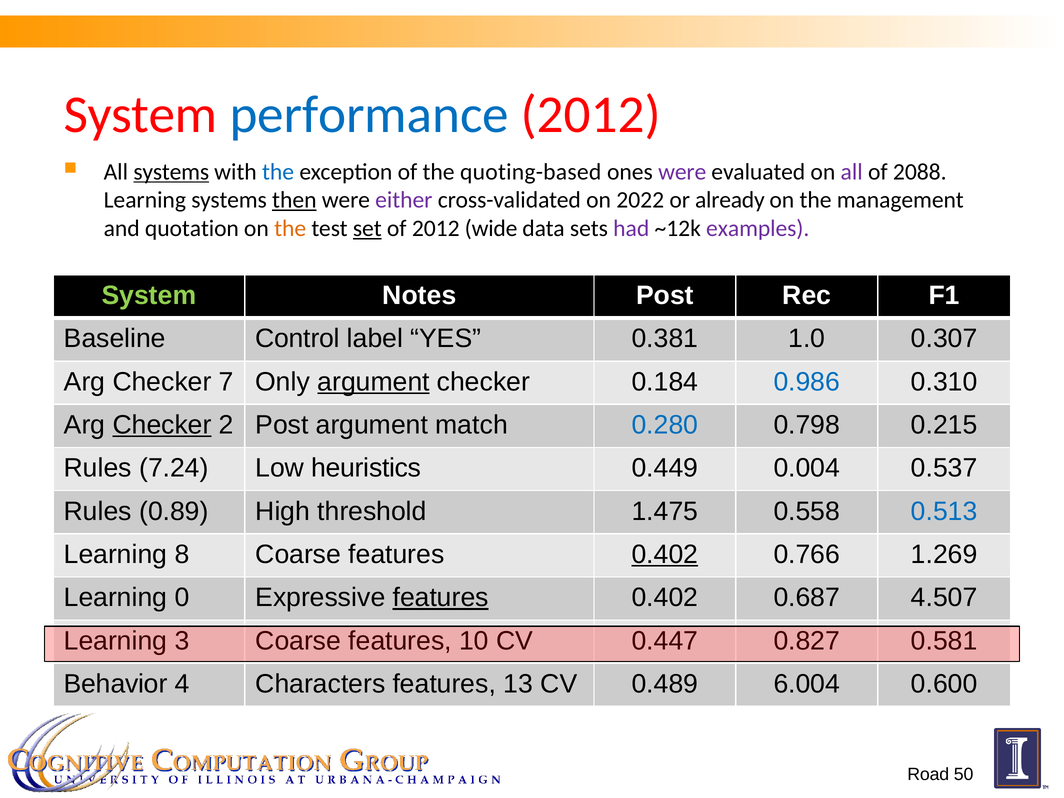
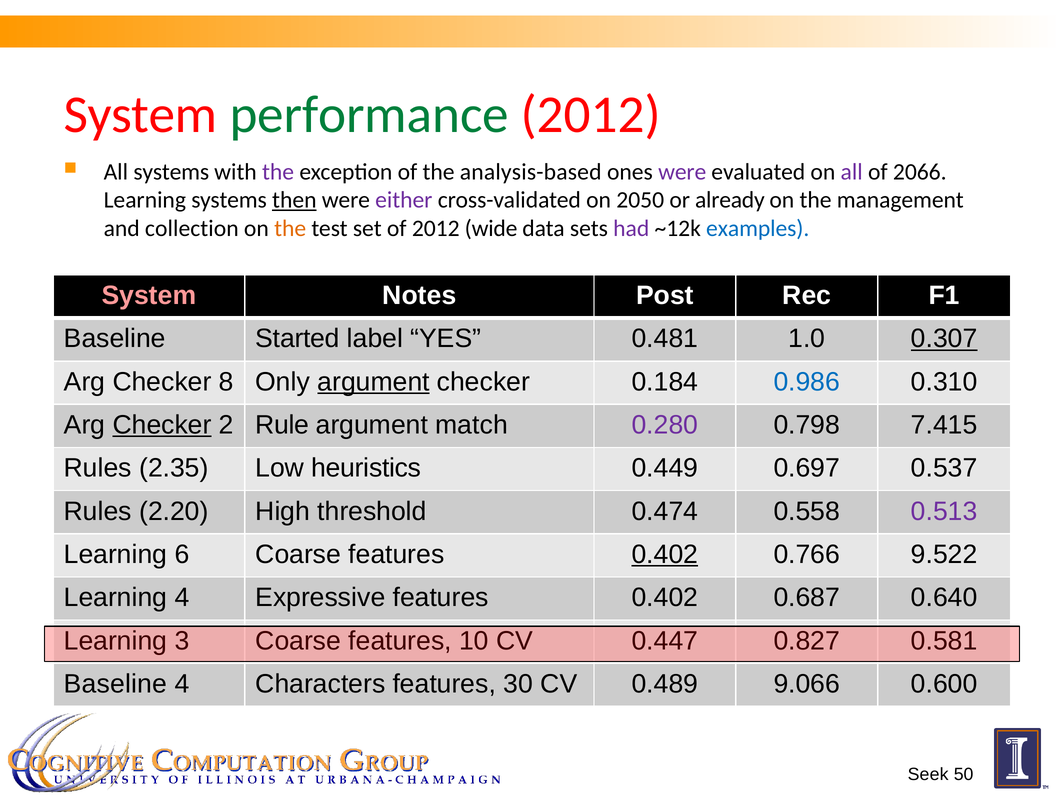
performance colour: blue -> green (369, 115)
systems underline: present -> none (171, 172)
the colour: blue -> purple (278, 172)
quoting-based: quoting-based -> analysis-based (531, 172)
2088: 2088 -> 2066 (920, 172)
2022: 2022 -> 2050 (640, 200)
quotation: quotation -> collection (192, 229)
set underline: present -> none (367, 229)
examples colour: purple -> blue (758, 229)
System colour: light green -> pink (149, 296)
Control: Control -> Started (298, 339)
0.381: 0.381 -> 0.481 (665, 339)
0.307 underline: none -> present (944, 339)
7: 7 -> 8 (226, 382)
2 Post: Post -> Rule (282, 425)
0.280 colour: blue -> purple (665, 425)
0.215: 0.215 -> 7.415 (944, 425)
7.24: 7.24 -> 2.35 (174, 468)
0.004: 0.004 -> 0.697 (807, 468)
0.89: 0.89 -> 2.20 (174, 511)
1.475: 1.475 -> 0.474 (665, 511)
0.513 colour: blue -> purple (944, 511)
8: 8 -> 6 (182, 554)
1.269: 1.269 -> 9.522 (944, 554)
Learning 0: 0 -> 4 (182, 598)
features underline: present -> none (441, 598)
4.507: 4.507 -> 0.640 (944, 598)
Behavior: Behavior -> Baseline (115, 684)
13: 13 -> 30 (518, 684)
6.004: 6.004 -> 9.066 (807, 684)
Road: Road -> Seek (928, 774)
